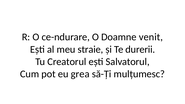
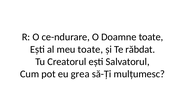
Doamne venit: venit -> toate (151, 37)
meu straie: straie -> toate (90, 49)
durerii: durerii -> răbdat (140, 49)
